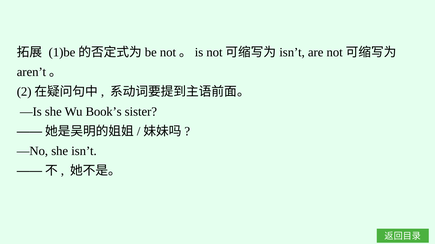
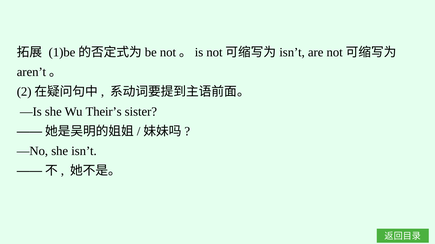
Book’s: Book’s -> Their’s (104, 112)
